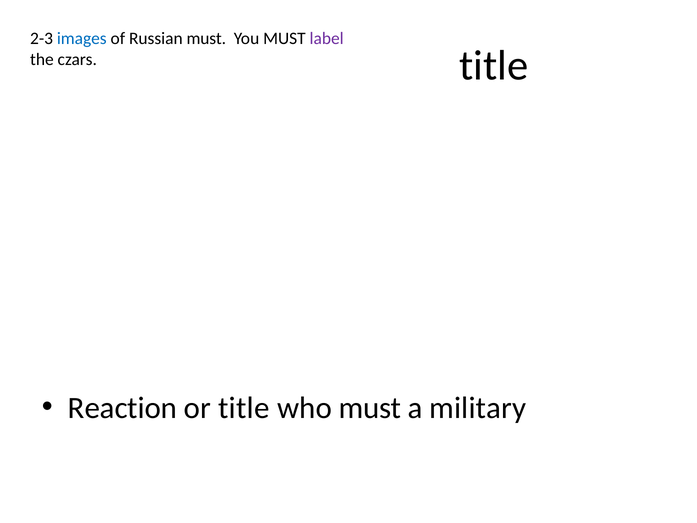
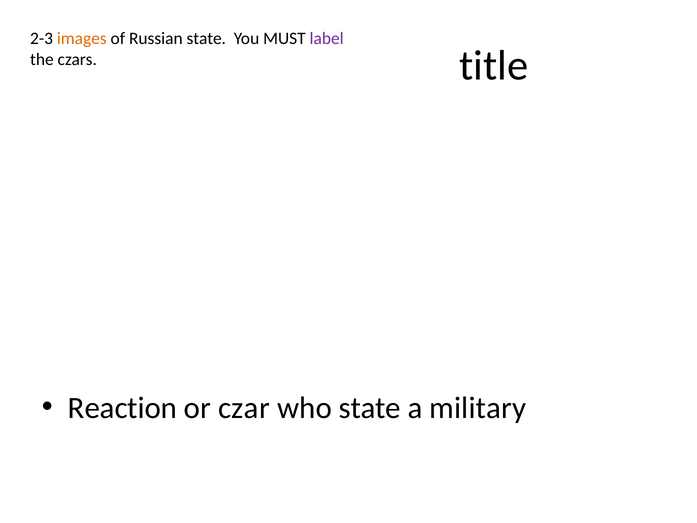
images colour: blue -> orange (82, 38)
Russian must: must -> state (206, 38)
or title: title -> czar (244, 408)
who must: must -> state (370, 408)
